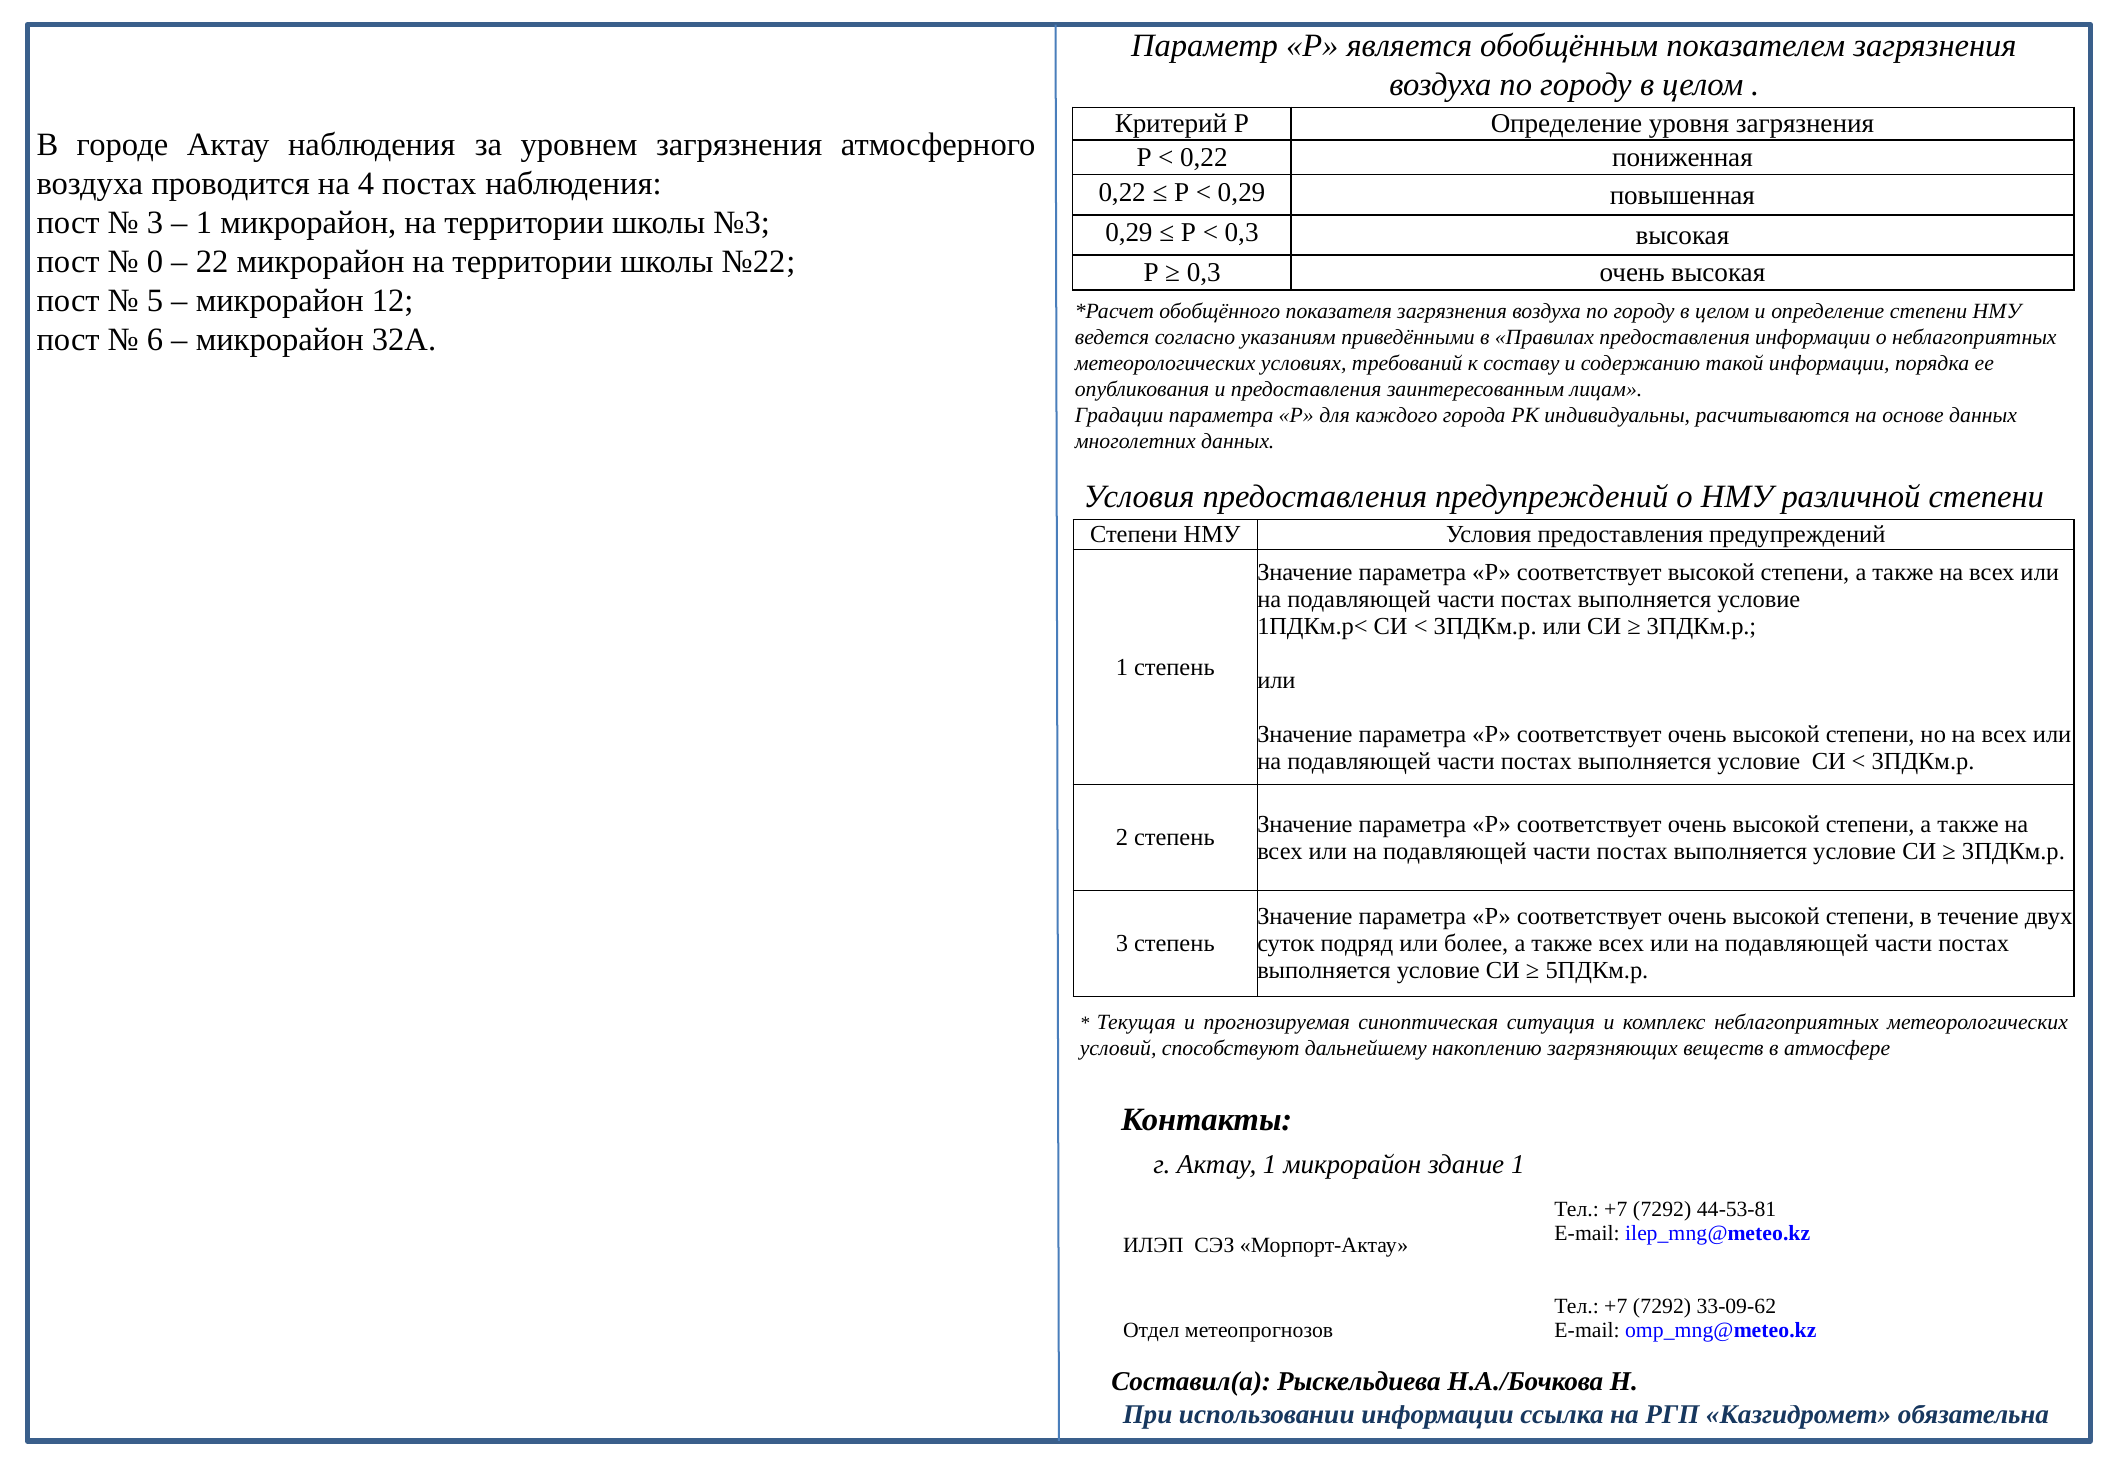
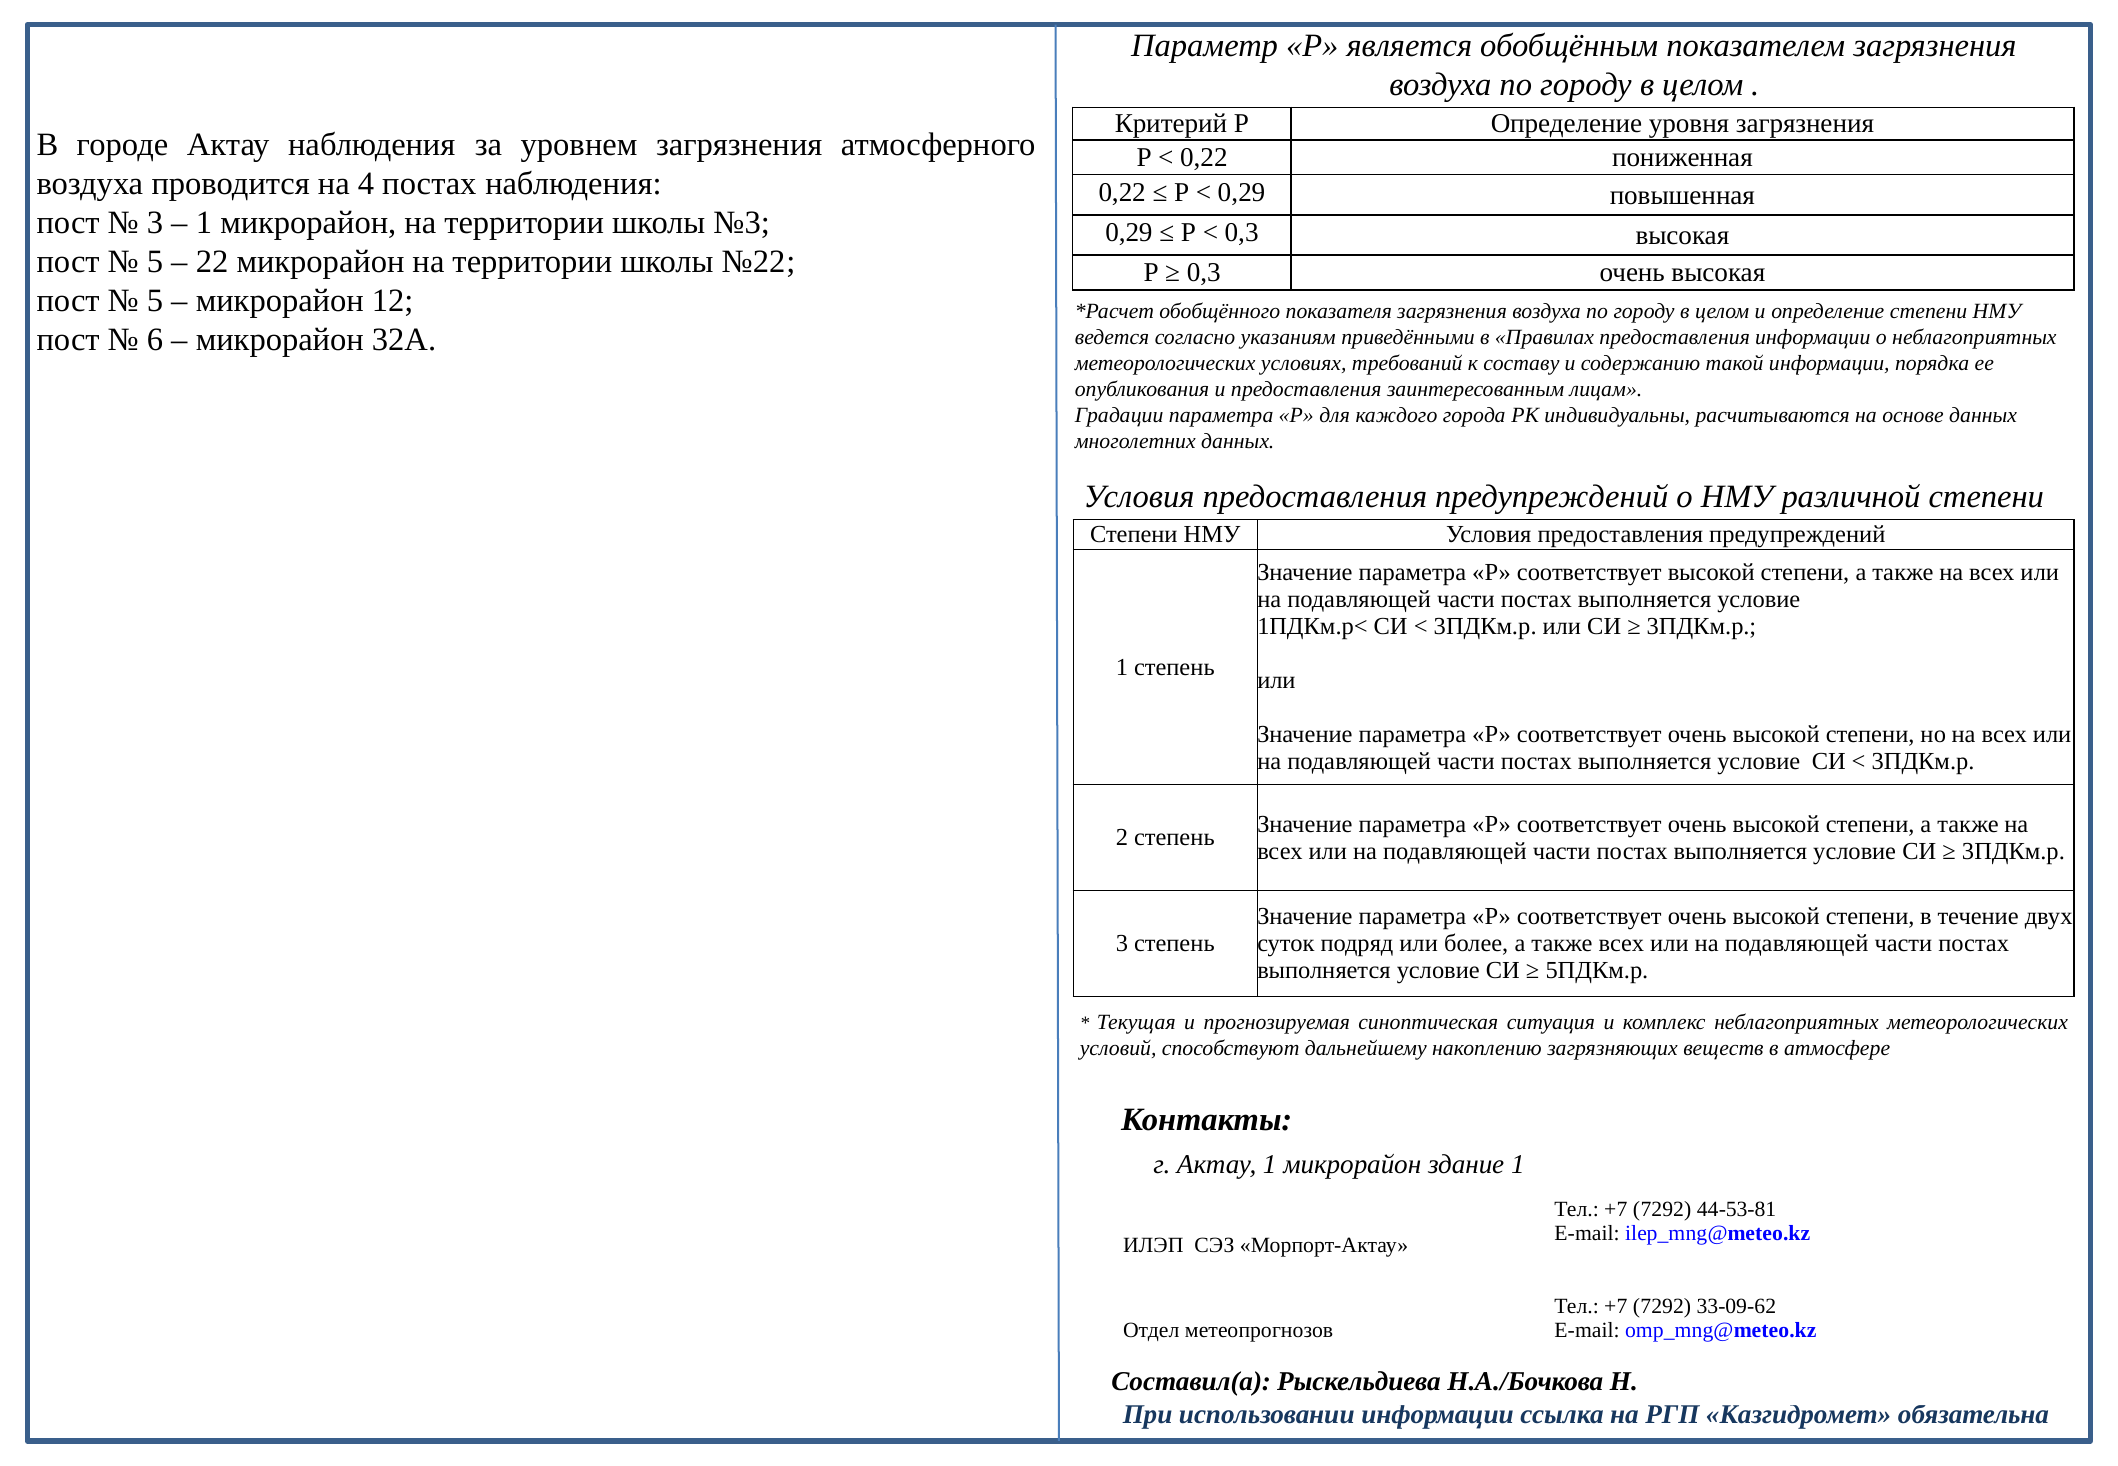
0: 0 -> 5 (155, 262)
